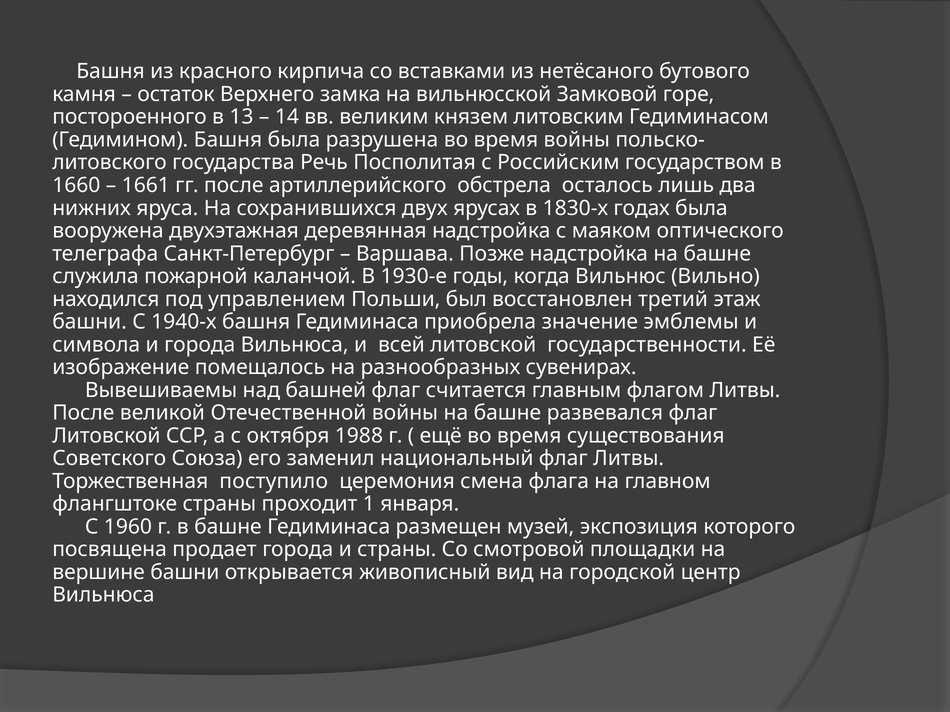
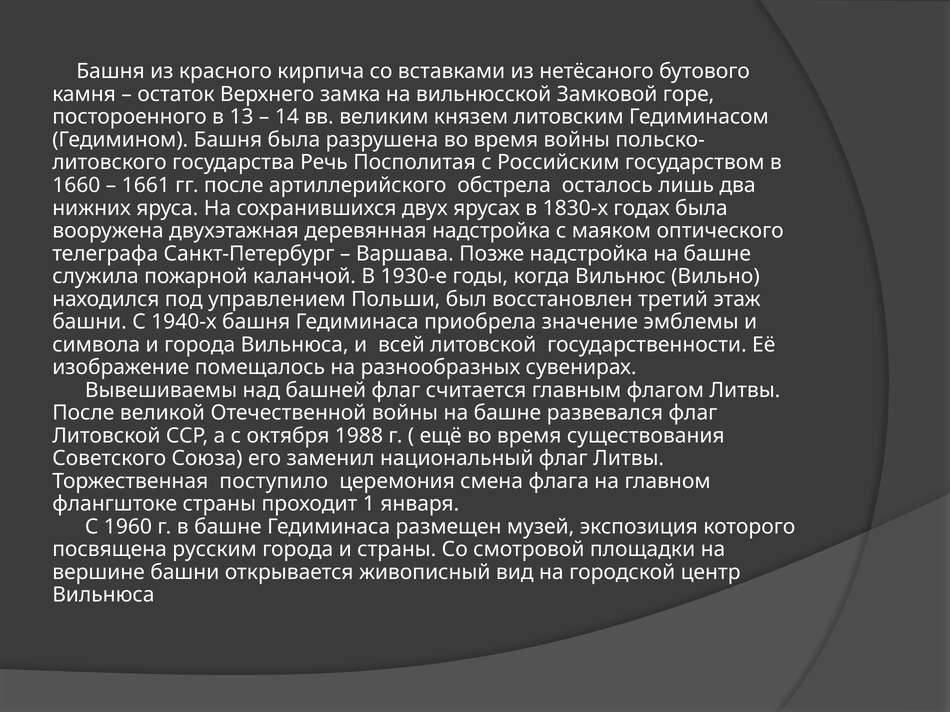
продает: продает -> русским (215, 550)
